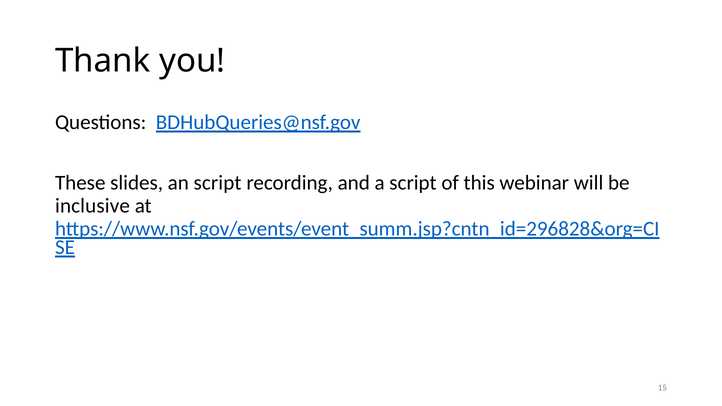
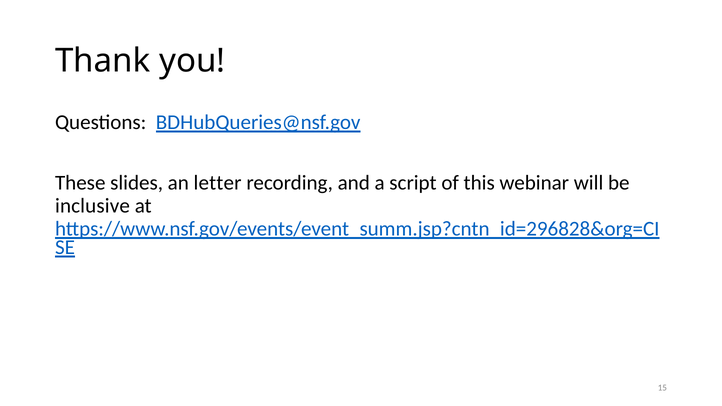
an script: script -> letter (218, 183)
